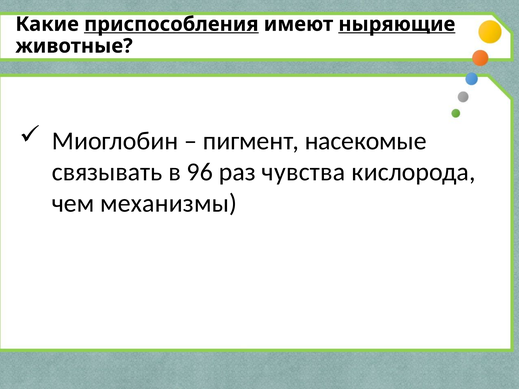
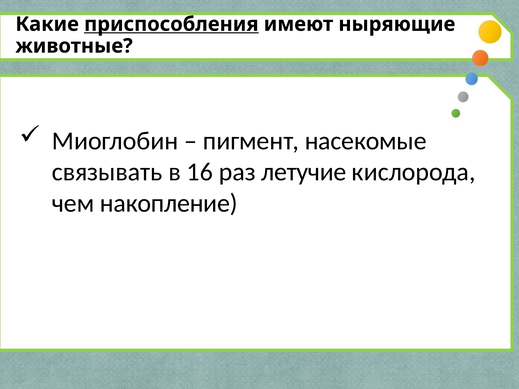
ныряющие underline: present -> none (397, 24)
96: 96 -> 16 (200, 172)
чувства: чувства -> летучие (304, 172)
механизмы: механизмы -> накопление (169, 203)
